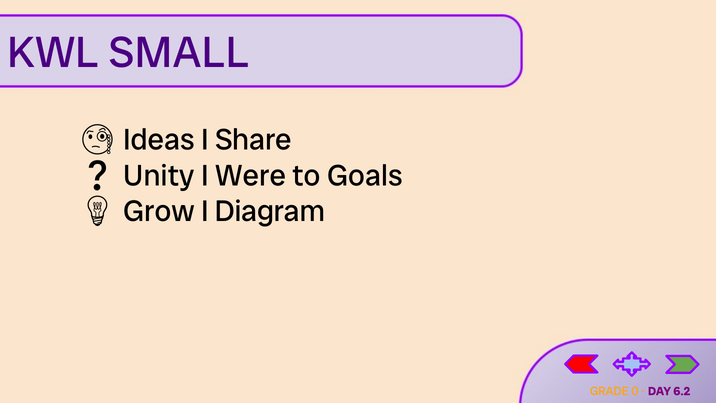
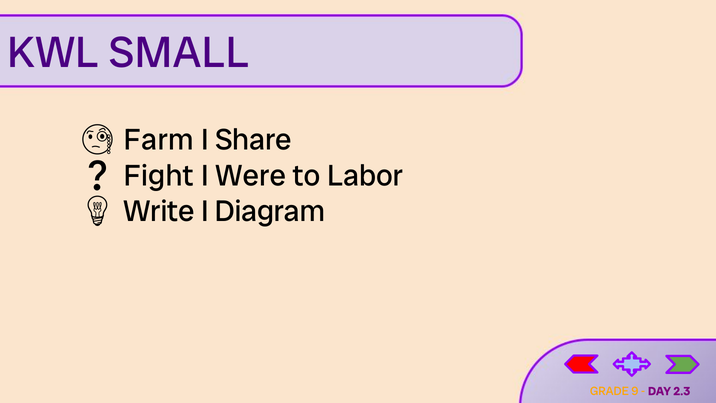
Ideas: Ideas -> Farm (159, 140)
Unity: Unity -> Fight (159, 176)
Goals: Goals -> Labor (365, 176)
Grow: Grow -> Write (159, 212)
0: 0 -> 9 (635, 391)
6.2: 6.2 -> 2.3 (682, 391)
